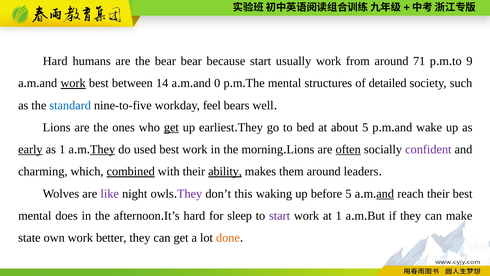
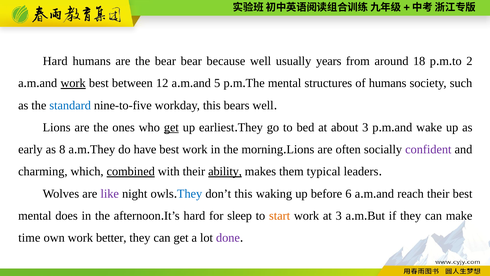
because start: start -> well (261, 61)
usually work: work -> years (329, 61)
71: 71 -> 18 (419, 61)
9: 9 -> 2 (469, 61)
14: 14 -> 12 (162, 83)
0: 0 -> 5 (217, 83)
of detailed: detailed -> humans (388, 83)
workday feel: feel -> this (212, 105)
about 5: 5 -> 3 (365, 127)
early underline: present -> none (30, 149)
as 1: 1 -> 8 (62, 149)
They underline: present -> none (103, 149)
used: used -> have (145, 149)
often underline: present -> none (348, 149)
them around: around -> typical (324, 171)
They colour: purple -> blue (190, 193)
before 5: 5 -> 6 (348, 193)
and underline: present -> none (385, 193)
start colour: purple -> orange (280, 215)
at 1: 1 -> 3 (339, 215)
state: state -> time (29, 238)
done colour: orange -> purple (228, 238)
